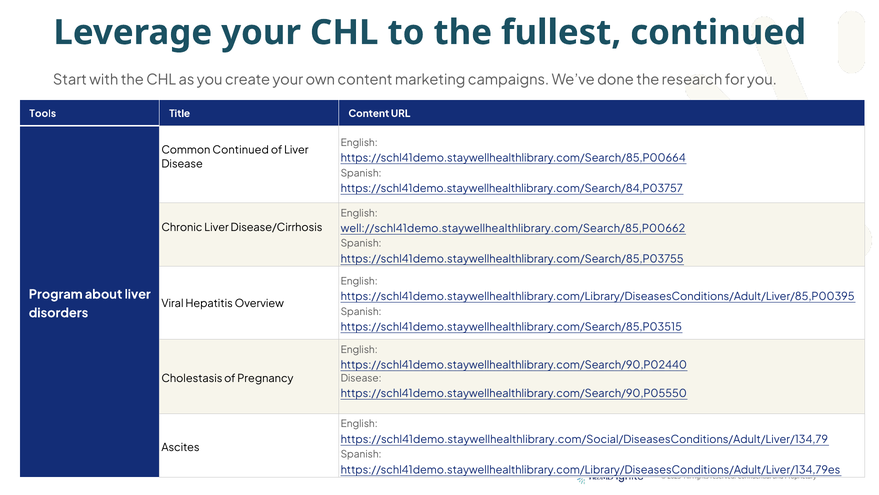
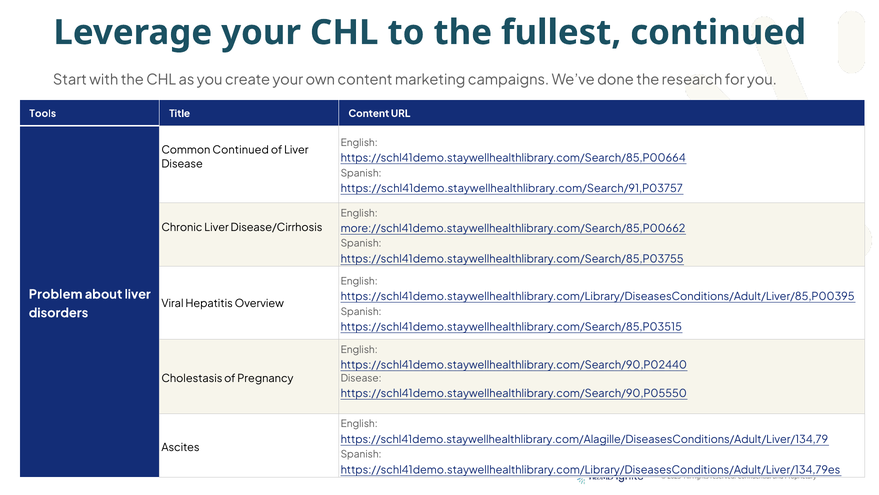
https://schl41demo.staywellhealthlibrary.com/Search/84,P03757: https://schl41demo.staywellhealthlibrary.com/Search/84,P03757 -> https://schl41demo.staywellhealthlibrary.com/Search/91,P03757 (512, 188)
well://schl41demo.staywellhealthlibrary.com/Search/85,P00662: well://schl41demo.staywellhealthlibrary.com/Search/85,P00662 -> more://schl41demo.staywellhealthlibrary.com/Search/85,P00662 (513, 228)
Program: Program -> Problem (56, 294)
https://schl41demo.staywellhealthlibrary.com/Social/DiseasesConditions/Adult/Liver/134,79: https://schl41demo.staywellhealthlibrary.com/Social/DiseasesConditions/Adult/Liver/134,79 -> https://schl41demo.staywellhealthlibrary.com/Alagille/DiseasesConditions/Adult/Liver/134,79 (584, 439)
